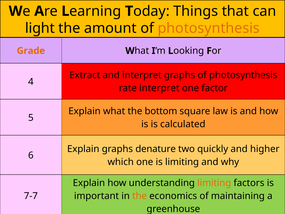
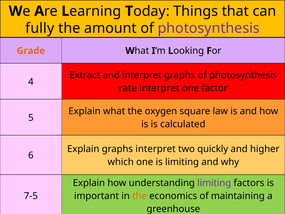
light: light -> fully (40, 28)
photosynthesis colour: orange -> purple (209, 28)
bottom: bottom -> oxygen (161, 111)
graphs denature: denature -> interpret (156, 149)
limiting colour: orange -> purple (214, 183)
7-7: 7-7 -> 7-5 (31, 196)
